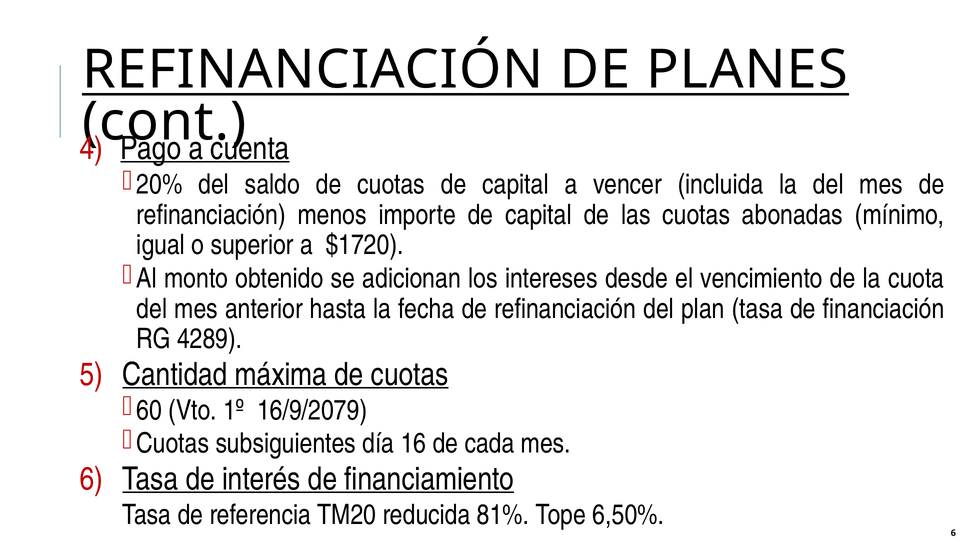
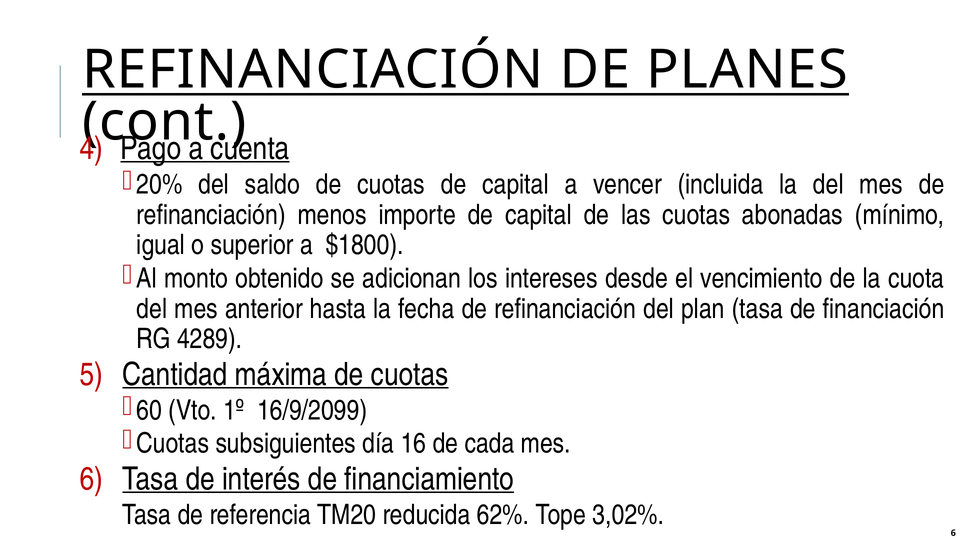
$1720: $1720 -> $1800 (365, 245)
16/9/2079: 16/9/2079 -> 16/9/2099 (312, 410)
81%: 81% -> 62% (503, 514)
6,50%: 6,50% -> 3,02% (628, 514)
